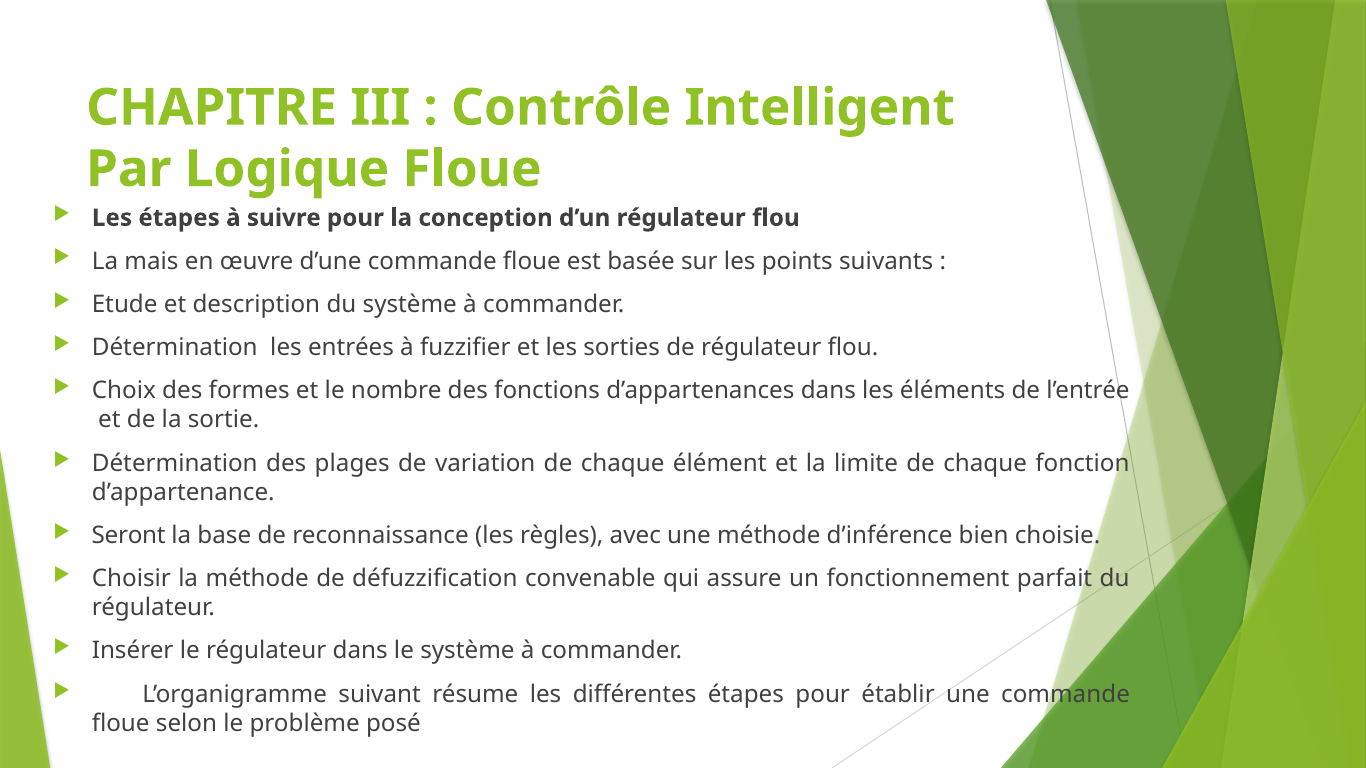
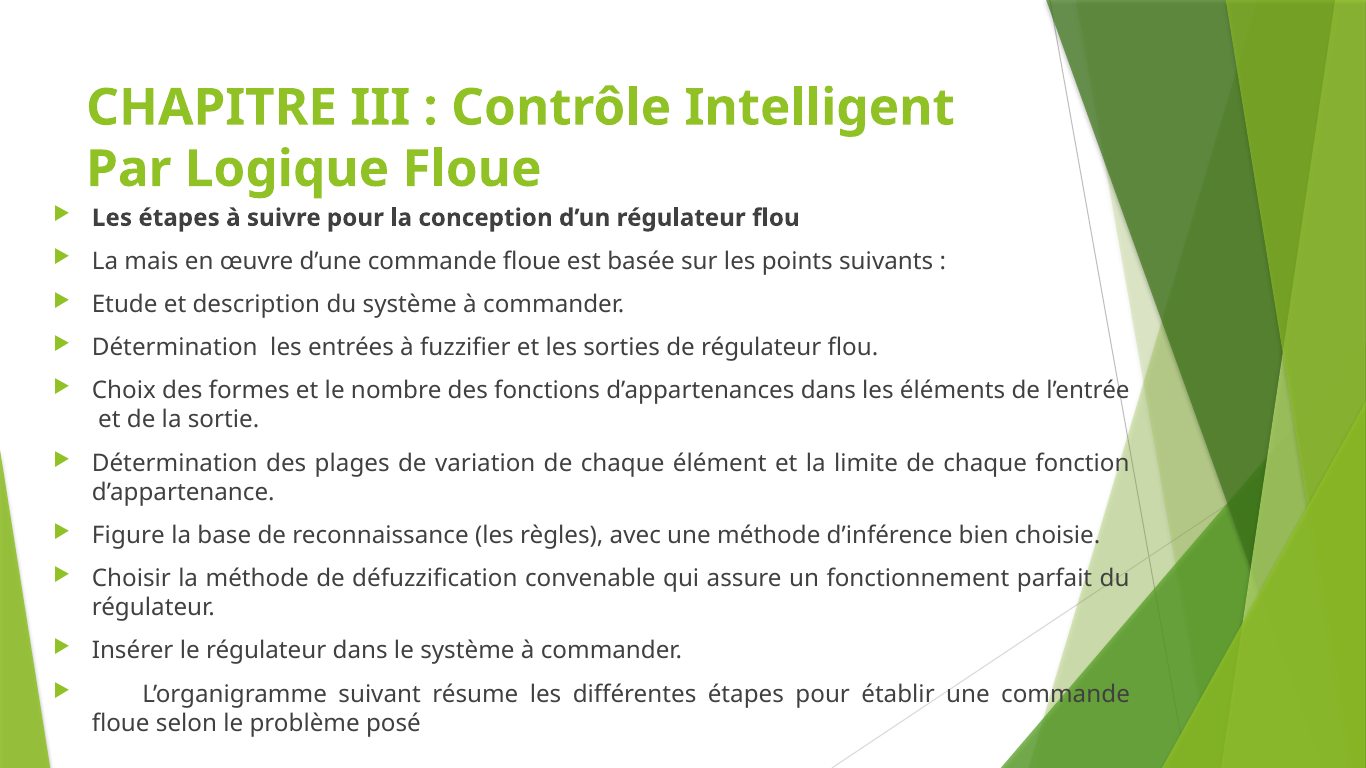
Seront: Seront -> Figure (128, 536)
